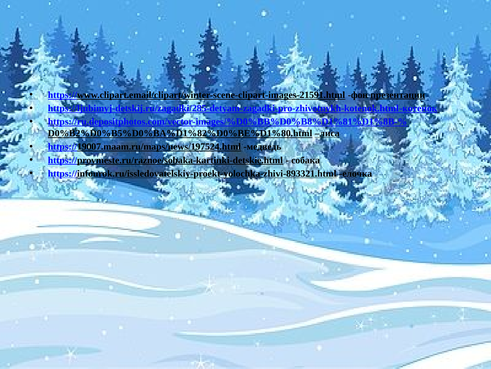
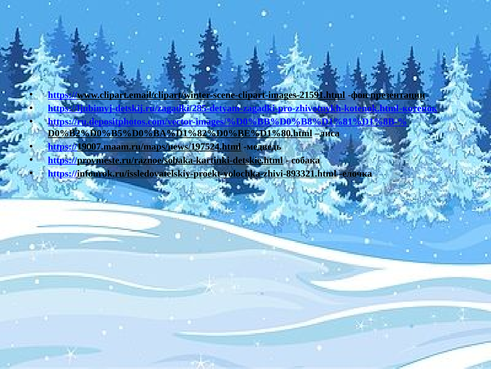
лиса underline: present -> none (327, 133)
